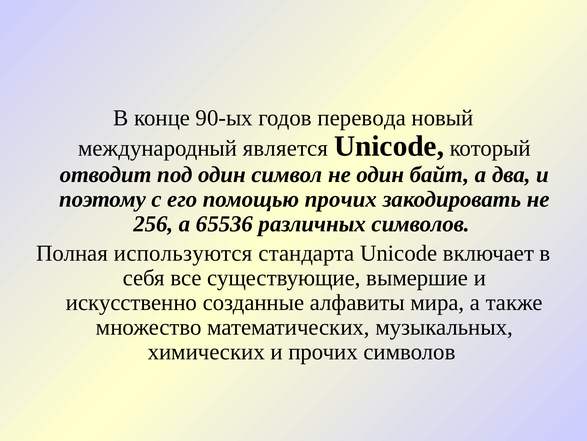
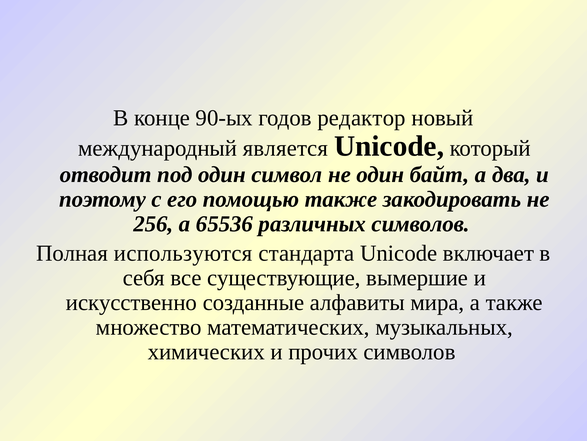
перевода: перевода -> редактор (362, 118)
помощью прочих: прочих -> также (341, 199)
